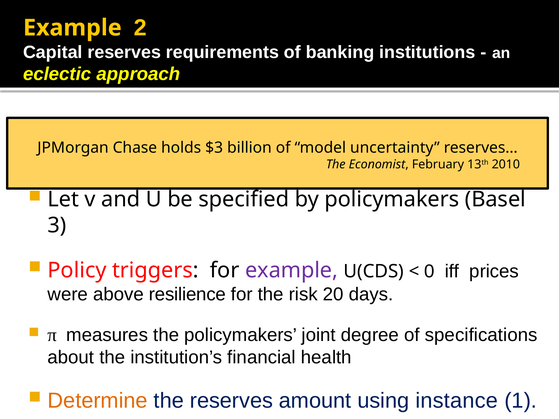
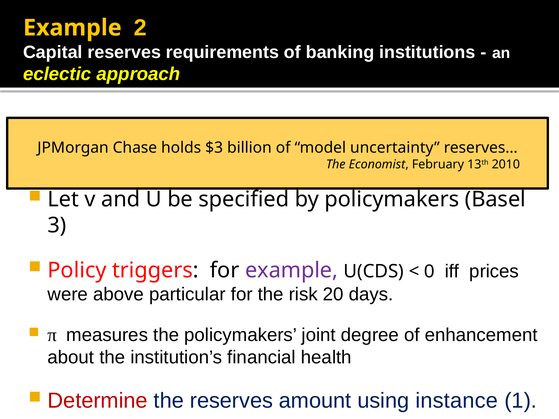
resilience: resilience -> particular (187, 294)
specifications: specifications -> enhancement (481, 335)
Determine colour: orange -> red (98, 401)
